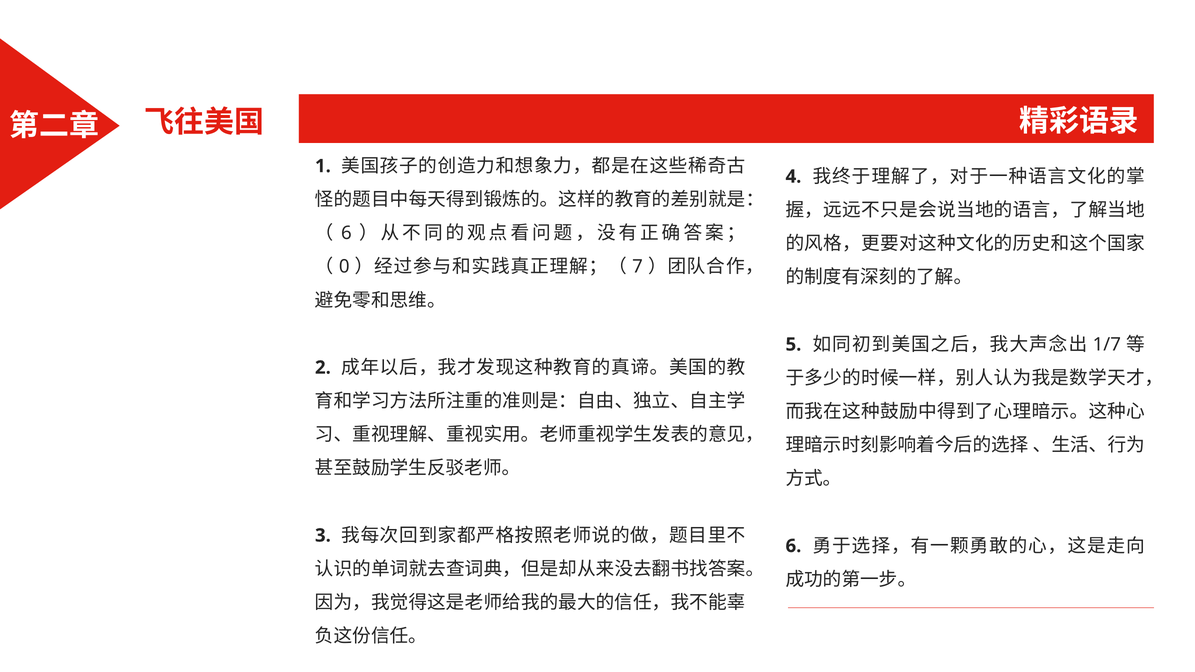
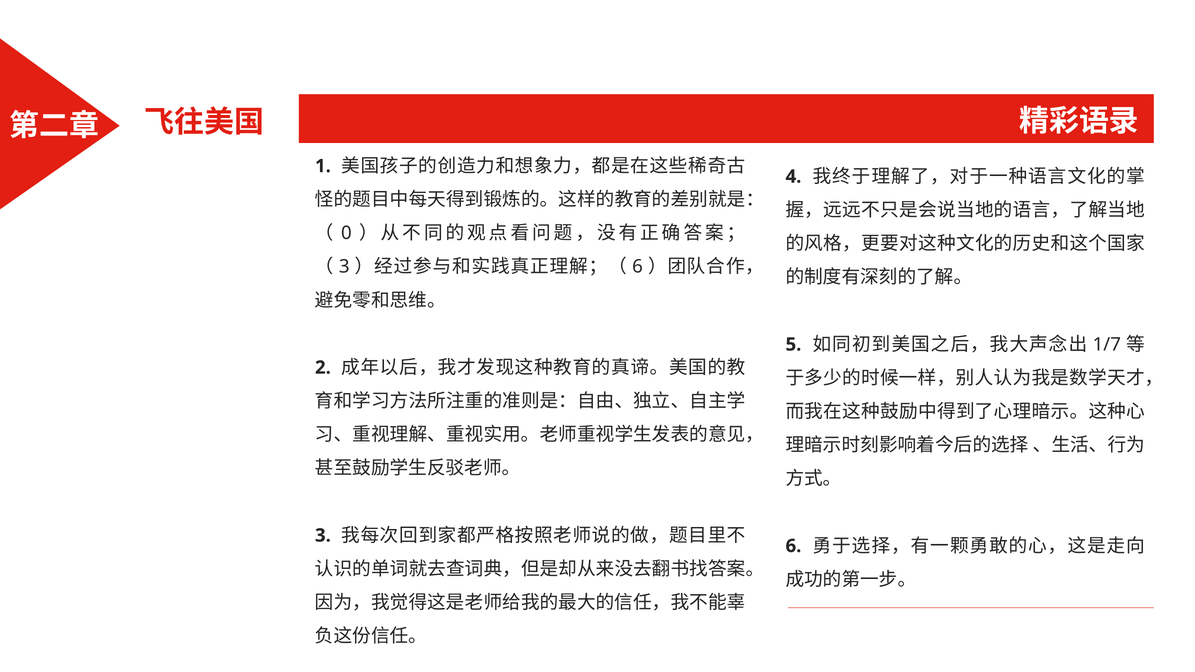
6: 6 -> 0 (346, 233)
0: 0 -> 3 (344, 267)
7: 7 -> 6 (638, 267)
